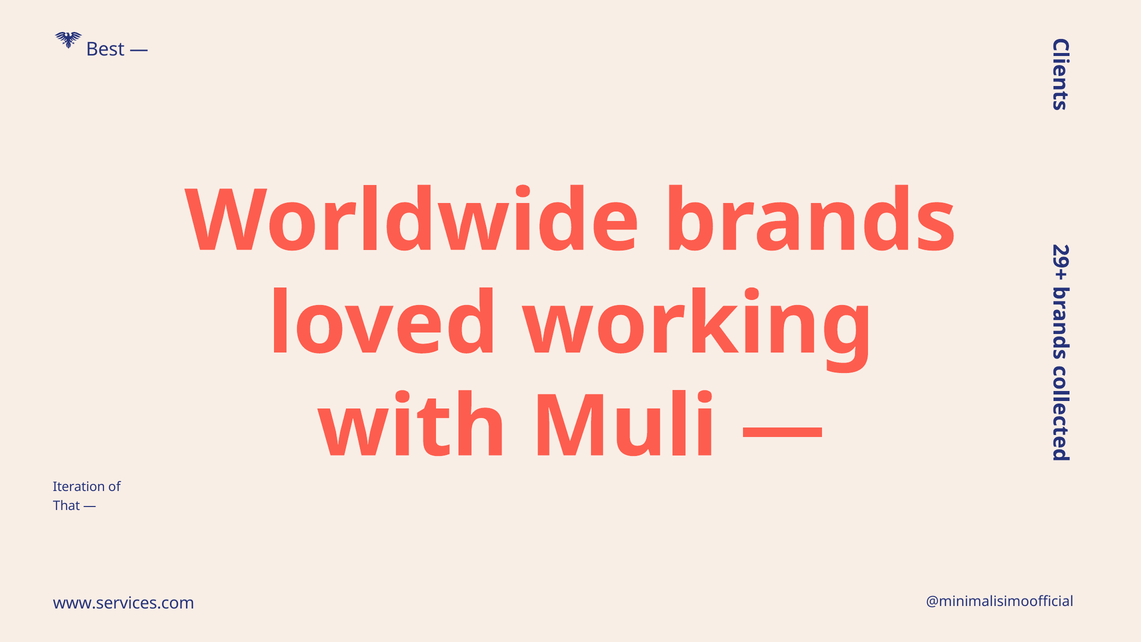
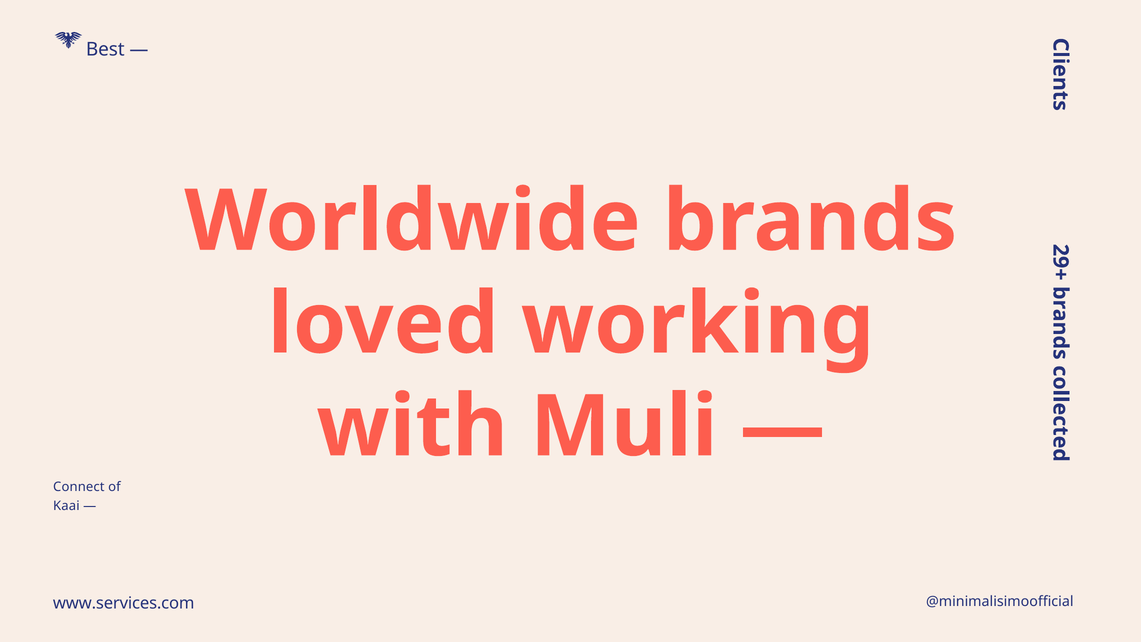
Iteration: Iteration -> Connect (79, 487)
That: That -> Kaai (66, 506)
